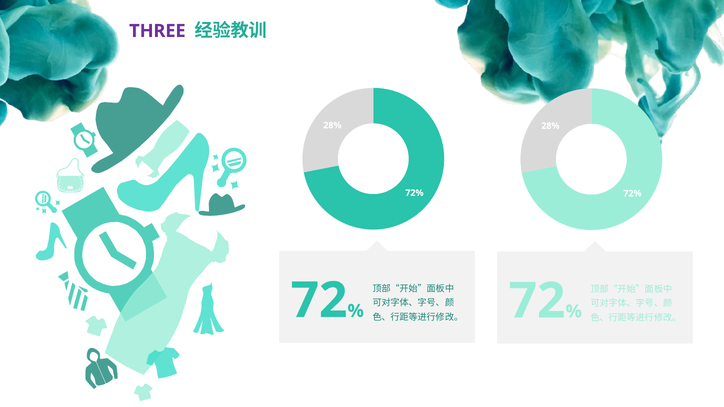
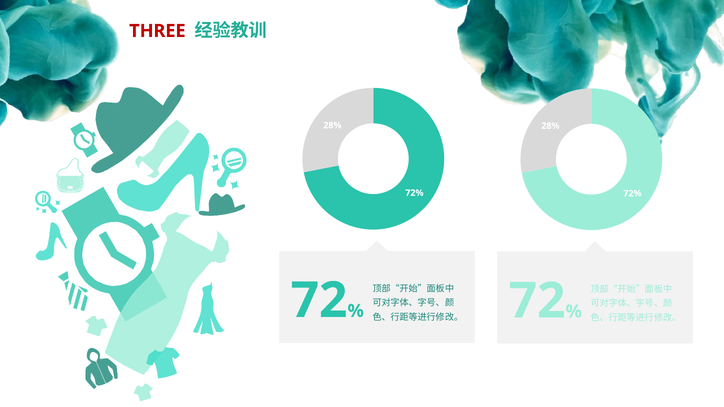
THREE colour: purple -> red (157, 31)
